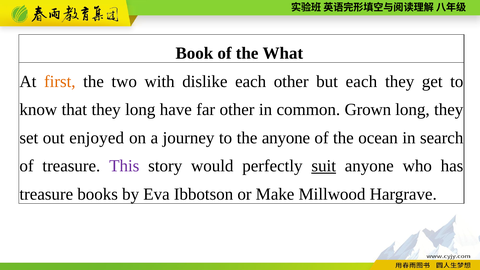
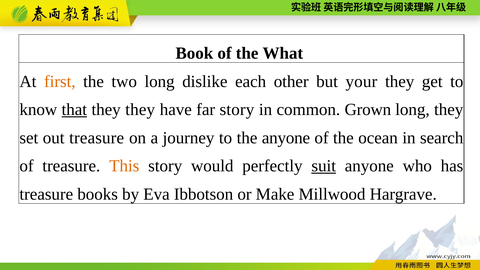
two with: with -> long (160, 82)
but each: each -> your (361, 82)
that underline: none -> present (74, 110)
they long: long -> they (140, 110)
far other: other -> story (237, 110)
out enjoyed: enjoyed -> treasure (97, 138)
This colour: purple -> orange (124, 166)
